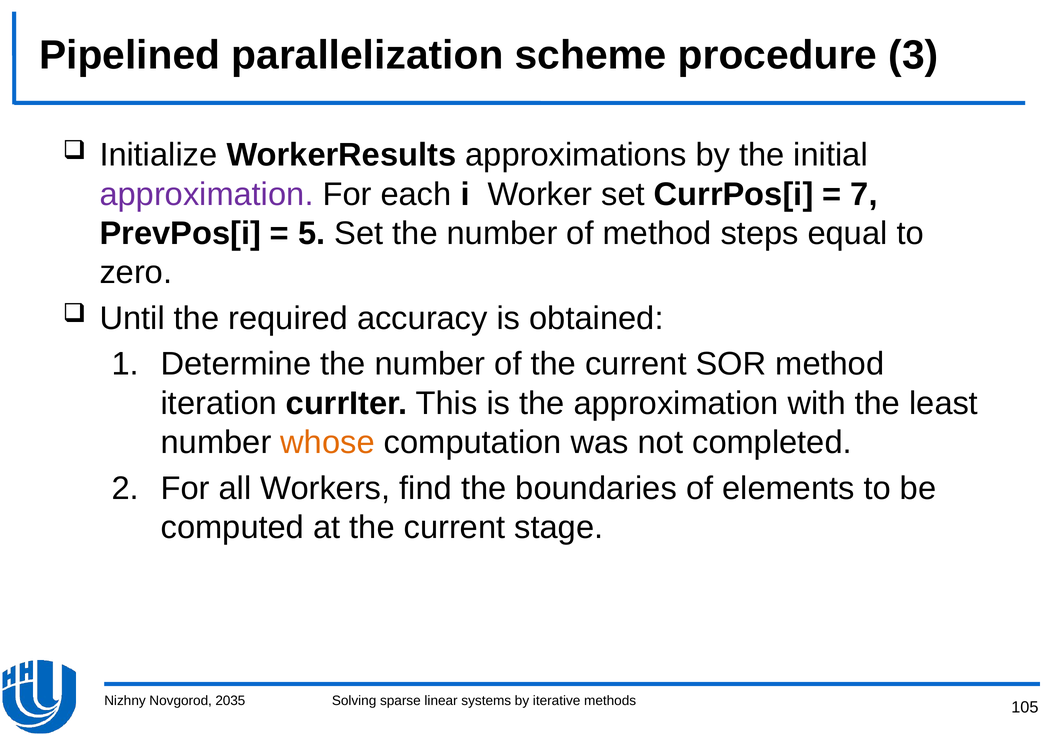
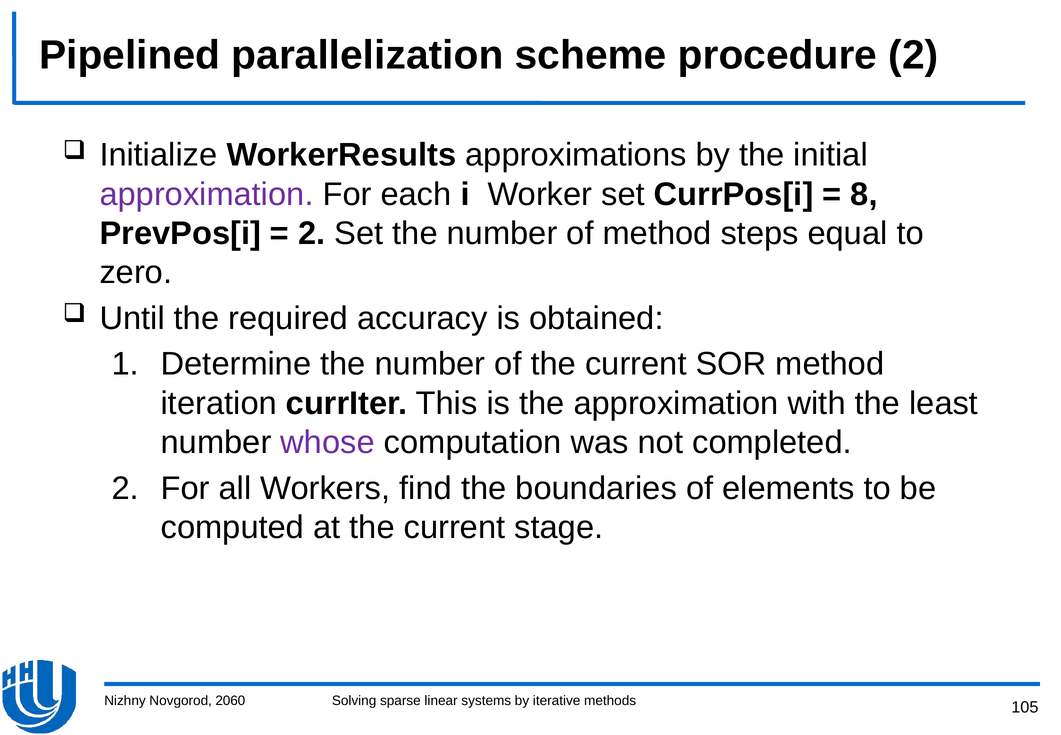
procedure 3: 3 -> 2 (913, 55)
7: 7 -> 8 (864, 194)
5: 5 -> 2 (312, 233)
whose colour: orange -> purple (328, 442)
2035: 2035 -> 2060 (230, 700)
